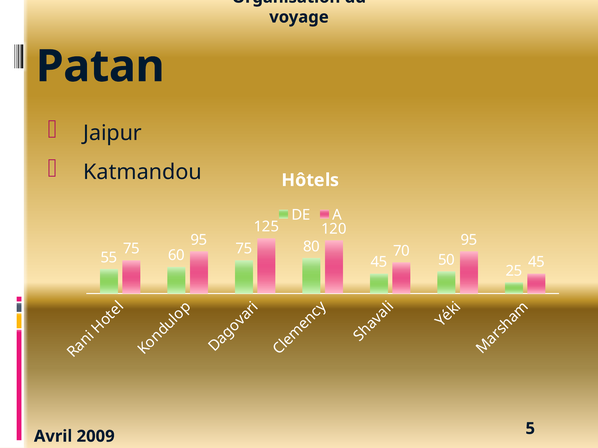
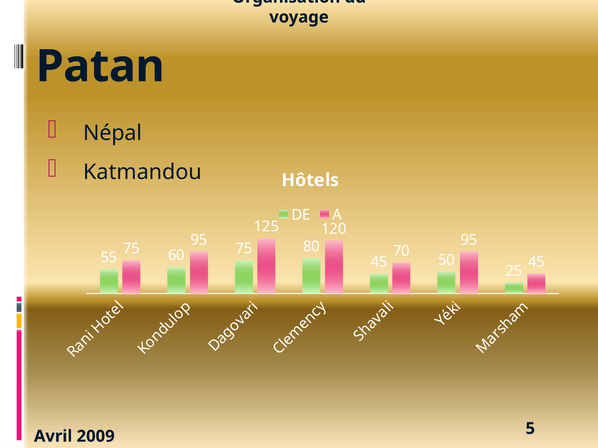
Jaipur: Jaipur -> Népal (113, 133)
